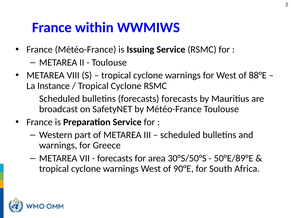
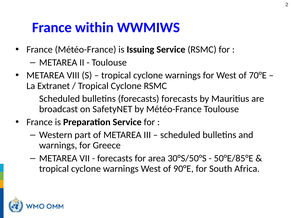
88°E: 88°E -> 70°E (258, 75)
Instance: Instance -> Extranet (54, 86)
50°E/89°E: 50°E/89°E -> 50°E/85°E (234, 158)
